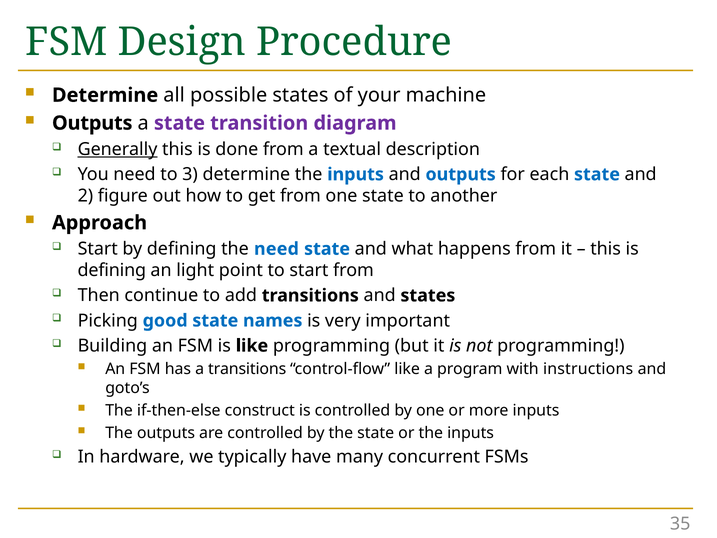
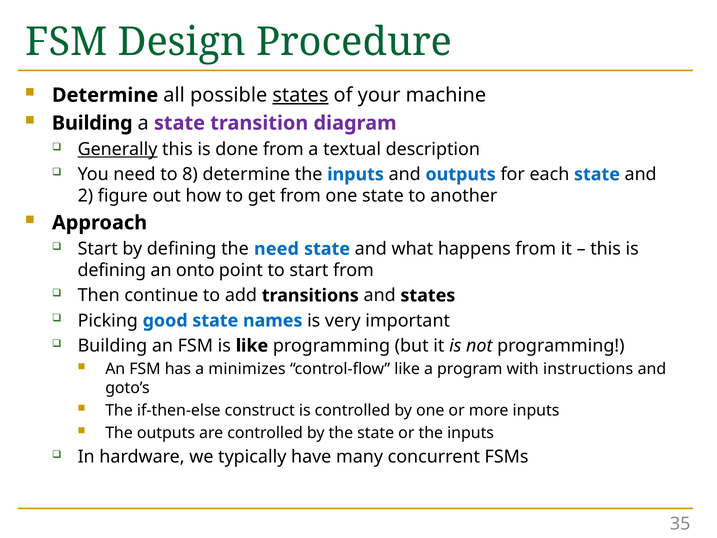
states underline: none -> present (300, 95)
Outputs: Outputs -> Building (92, 123)
3: 3 -> 8 (190, 174)
light: light -> onto (195, 270)
a transitions: transitions -> minimizes (247, 369)
